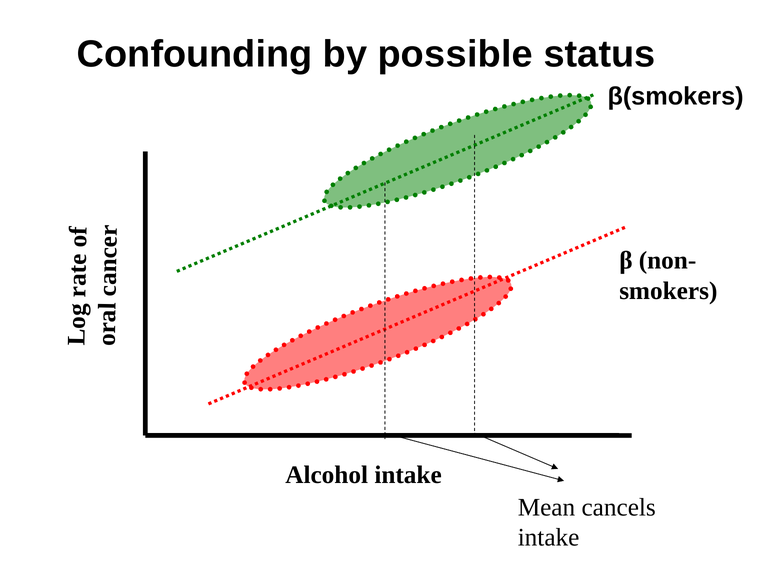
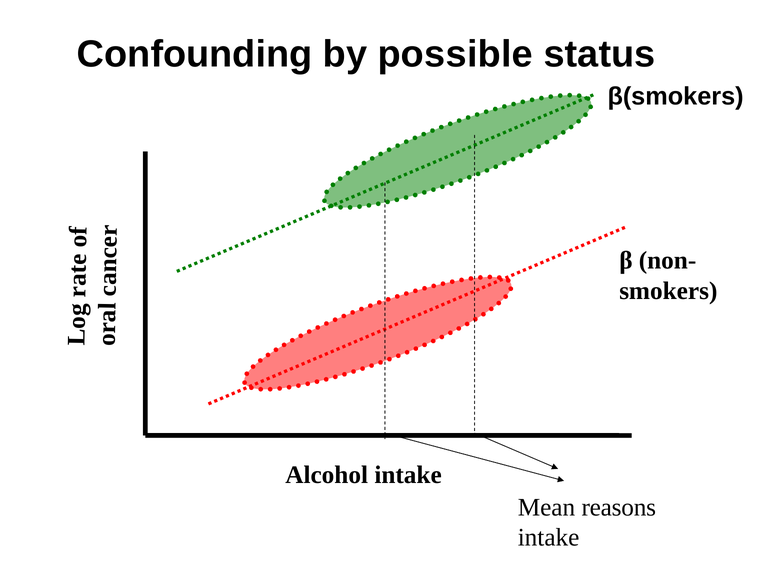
cancels: cancels -> reasons (619, 508)
